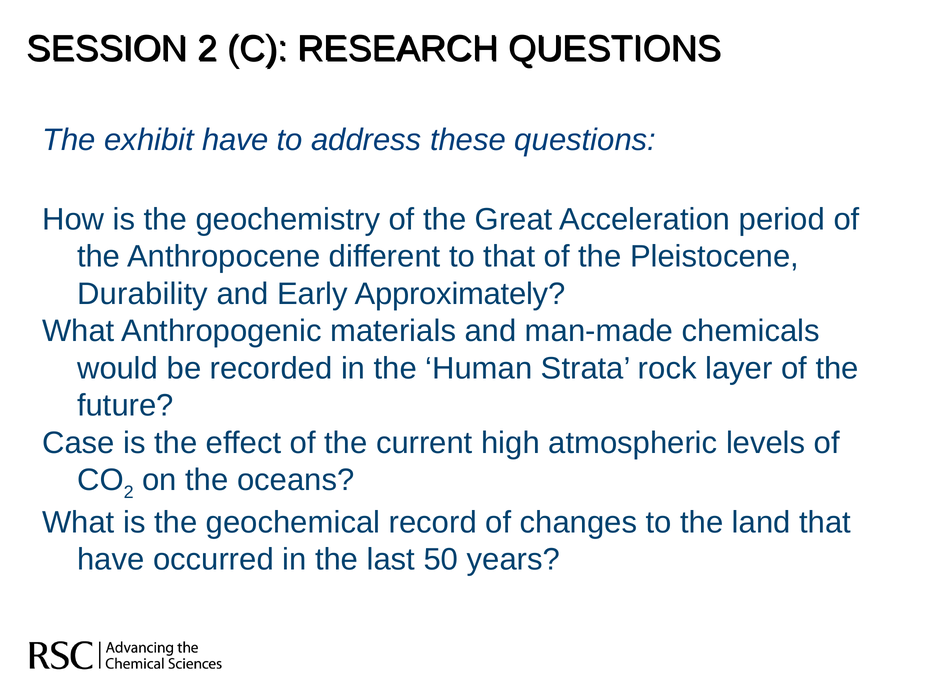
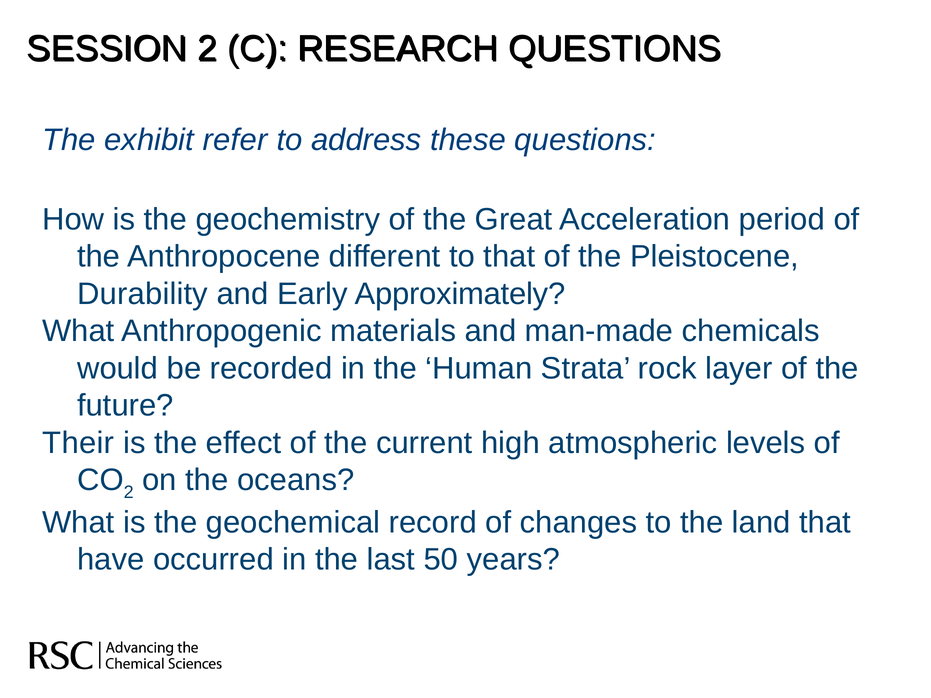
exhibit have: have -> refer (235, 140)
Case: Case -> Their (78, 443)
